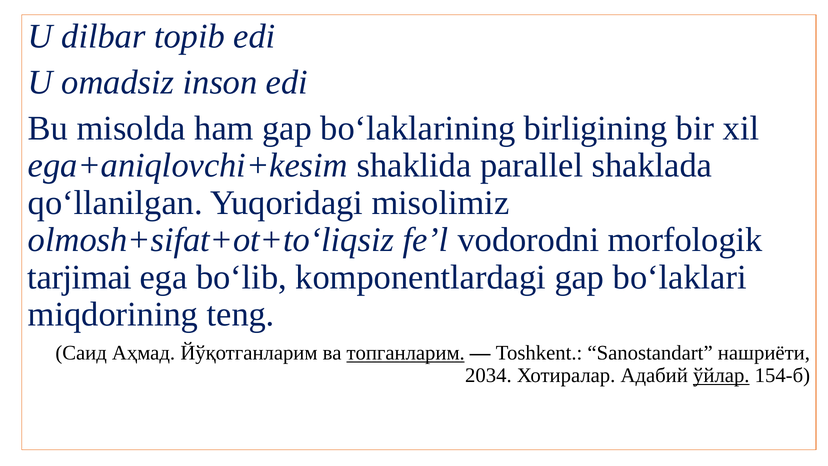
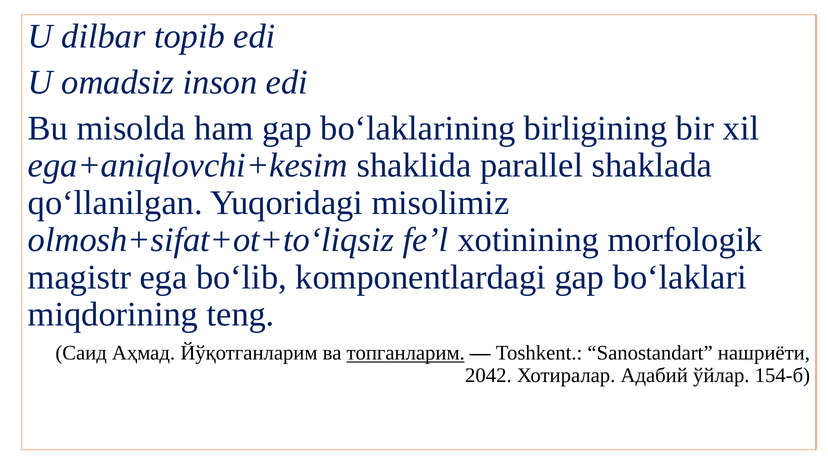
vodorodni: vodorodni -> xotinining (528, 240)
tarjimai: tarjimai -> magistr (80, 277)
2034: 2034 -> 2042 (488, 375)
ўйлар underline: present -> none (721, 375)
